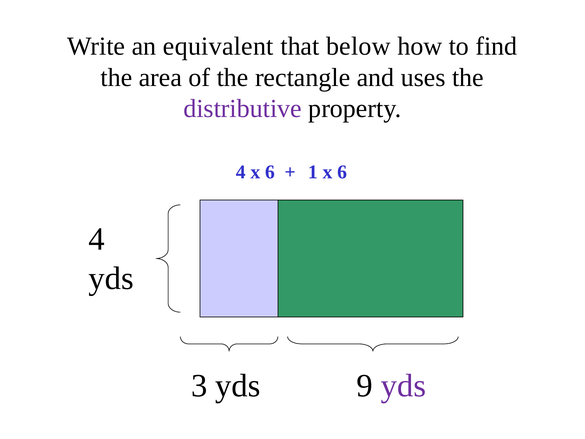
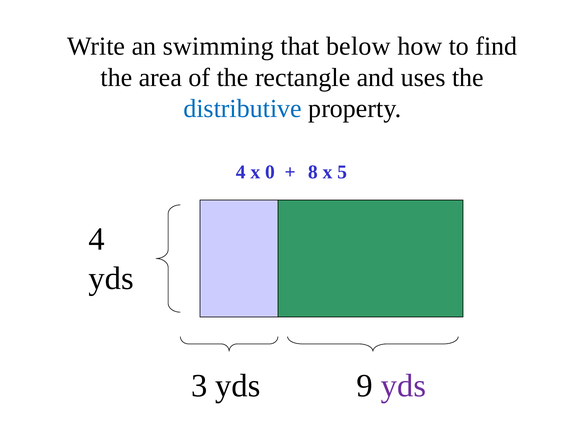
equivalent: equivalent -> swimming (218, 46)
distributive colour: purple -> blue (243, 109)
4 x 6: 6 -> 0 (270, 172)
1: 1 -> 8 (313, 172)
6: 6 -> 5 (342, 172)
